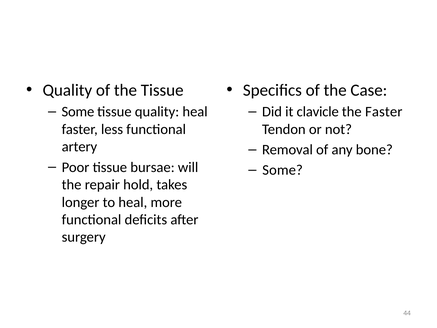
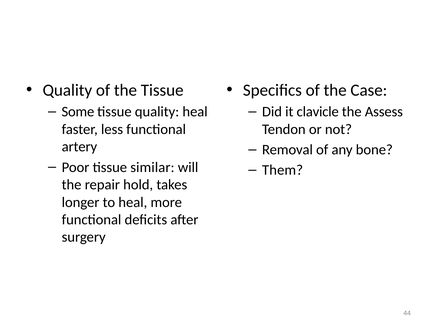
the Faster: Faster -> Assess (384, 112)
bursae: bursae -> similar (152, 167)
Some: Some -> Them (283, 170)
